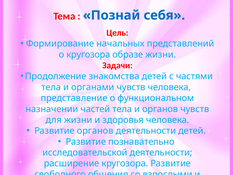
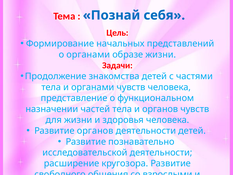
о кругозора: кругозора -> органами (88, 54)
